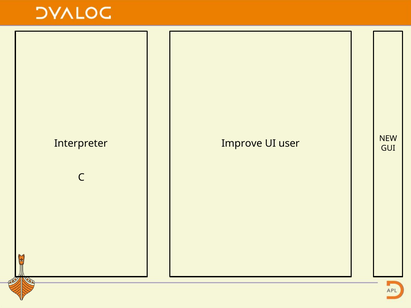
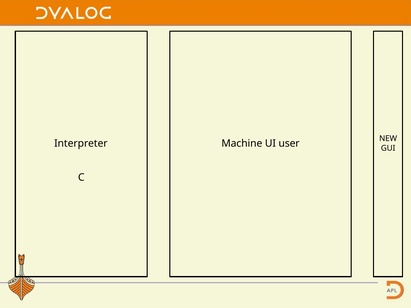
Improve: Improve -> Machine (242, 144)
